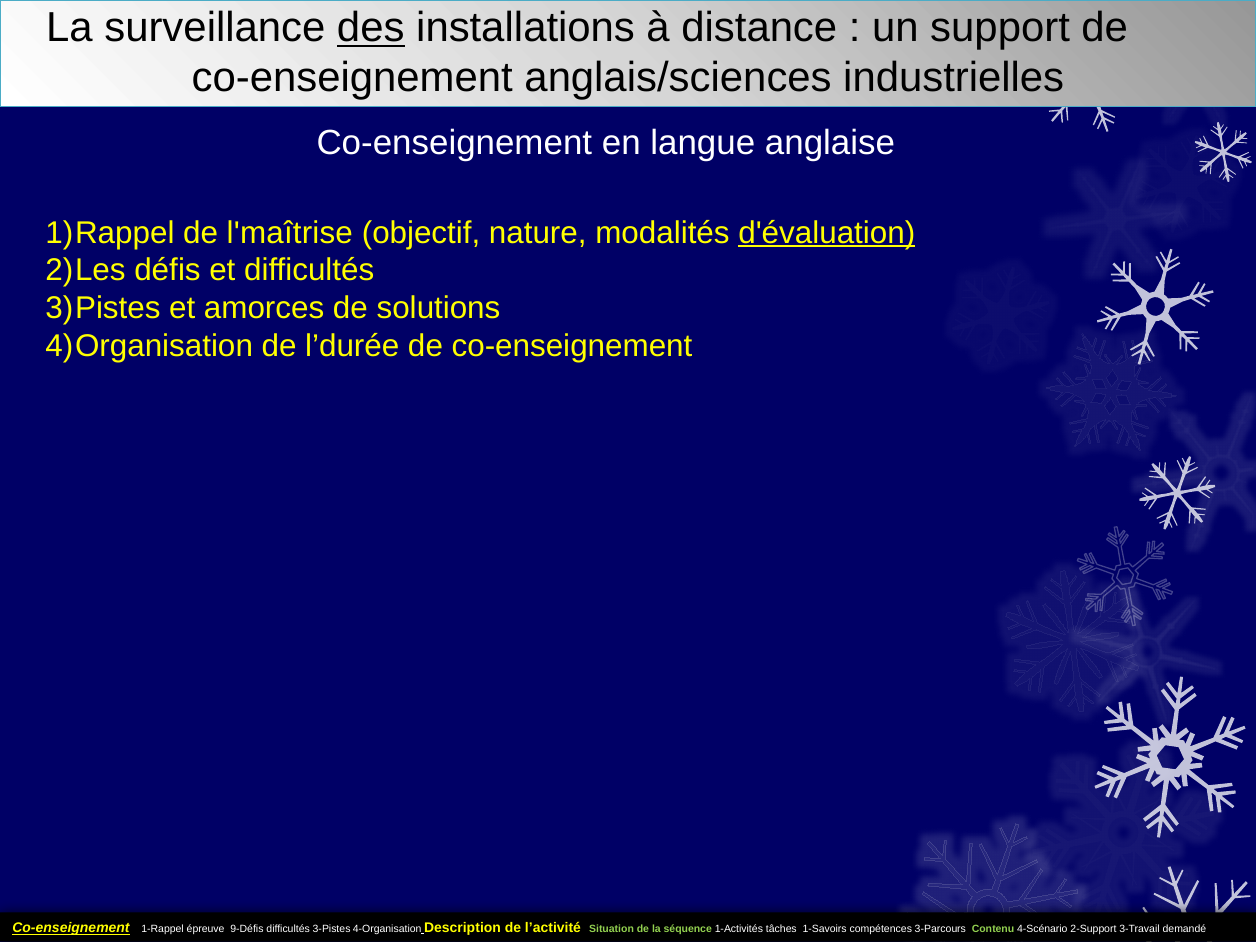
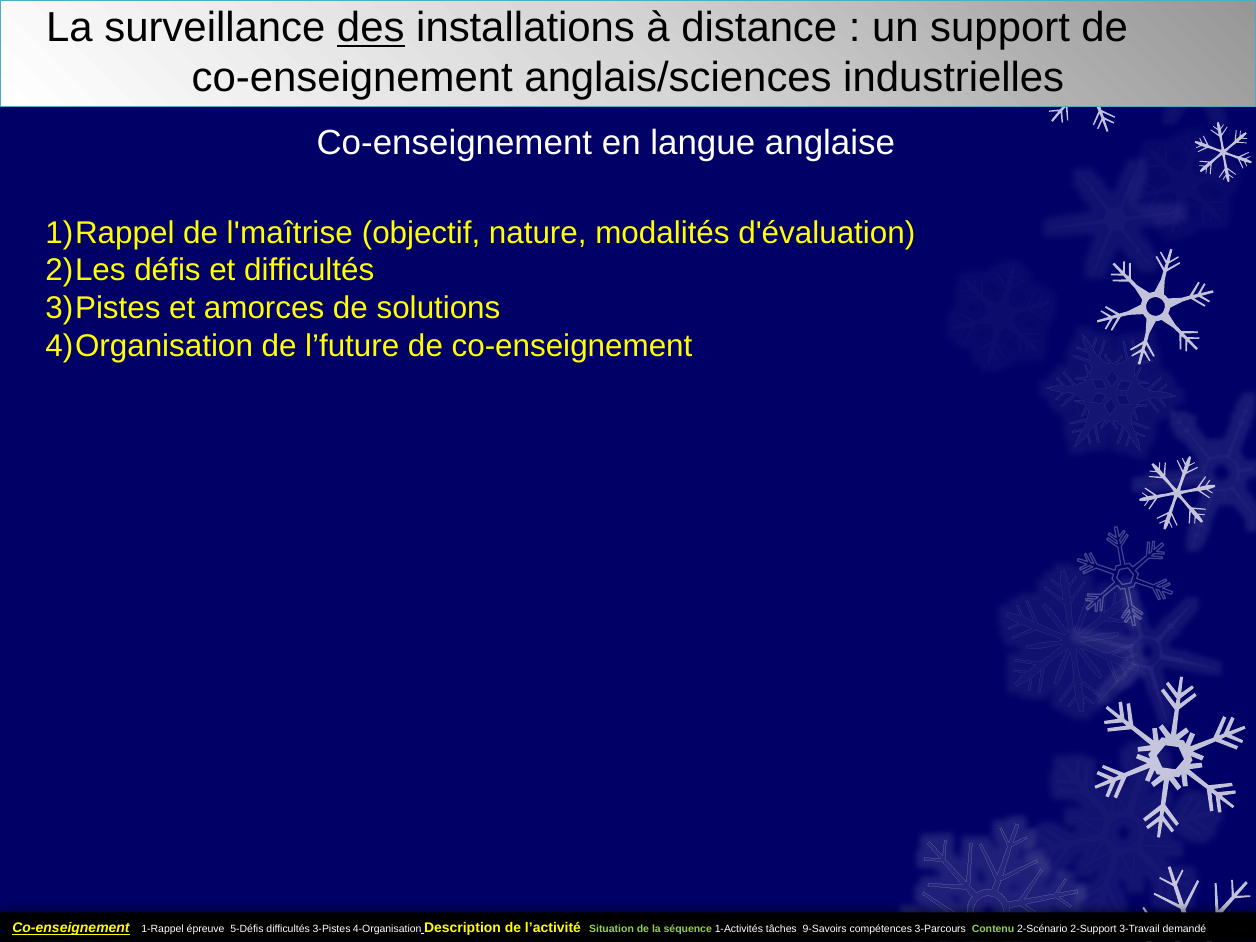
d'évaluation underline: present -> none (827, 233)
l’durée: l’durée -> l’future (352, 346)
9-Défis: 9-Défis -> 5-Défis (247, 929)
1-Savoirs: 1-Savoirs -> 9-Savoirs (825, 929)
4-Scénario: 4-Scénario -> 2-Scénario (1042, 929)
